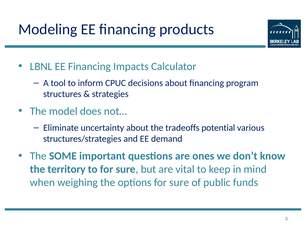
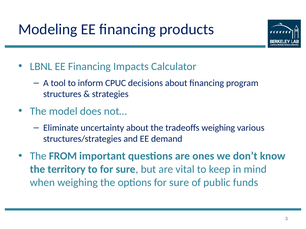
tradeoffs potential: potential -> weighing (218, 128)
SOME: SOME -> FROM (63, 156)
